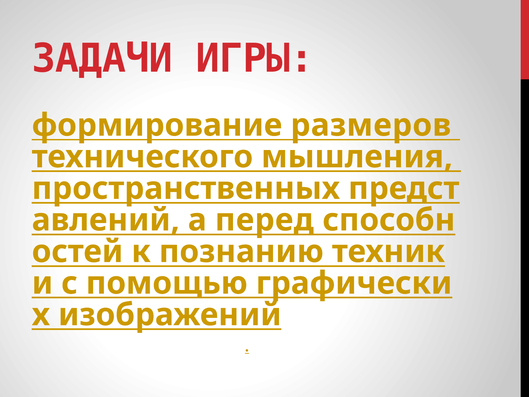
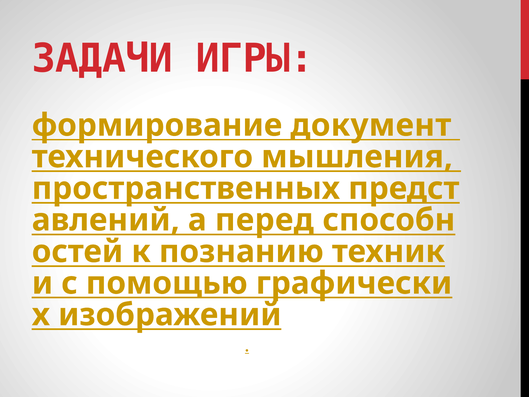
размеров: размеров -> документ (371, 125)
